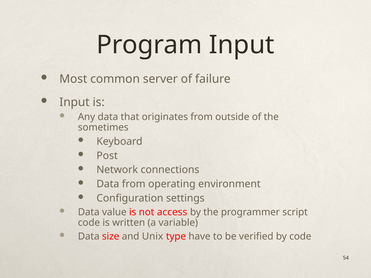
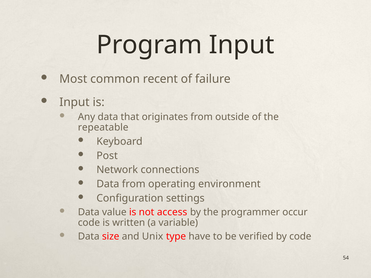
server: server -> recent (160, 79)
sometimes: sometimes -> repeatable (103, 128)
script: script -> occur (295, 212)
